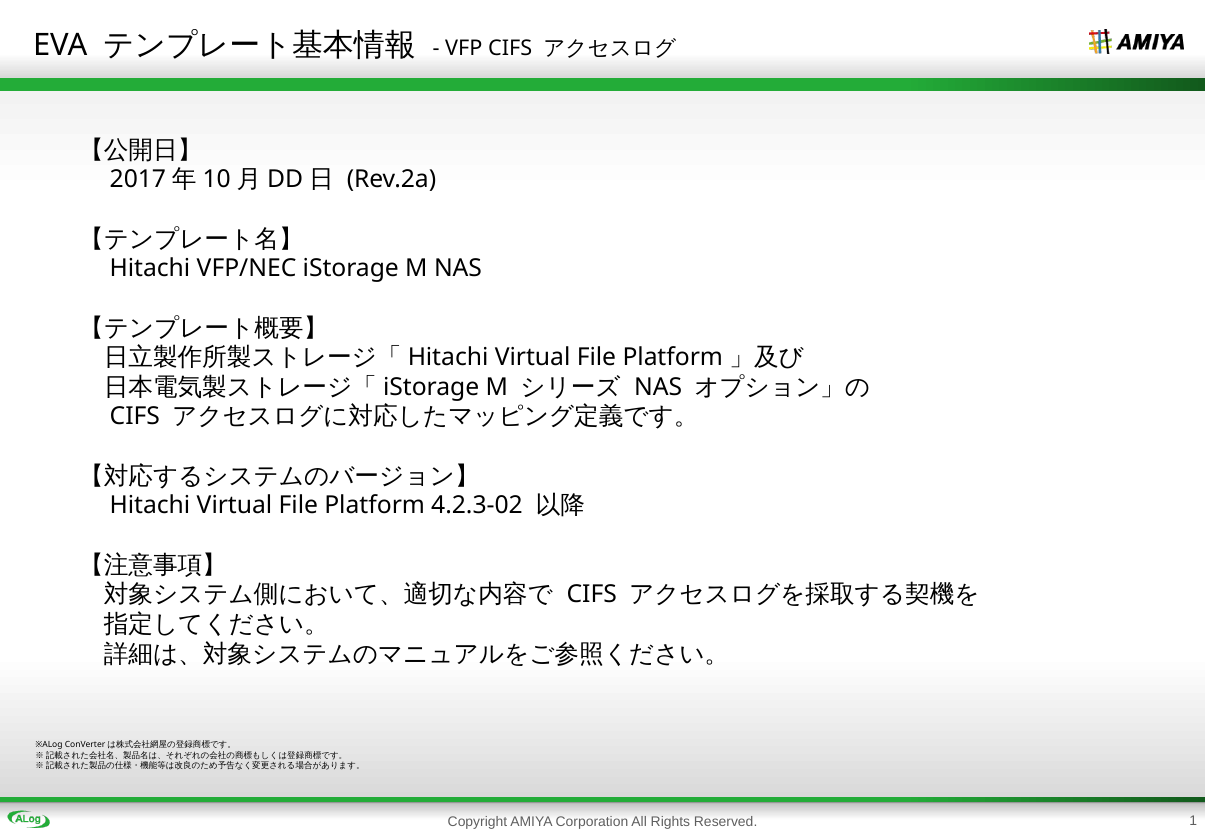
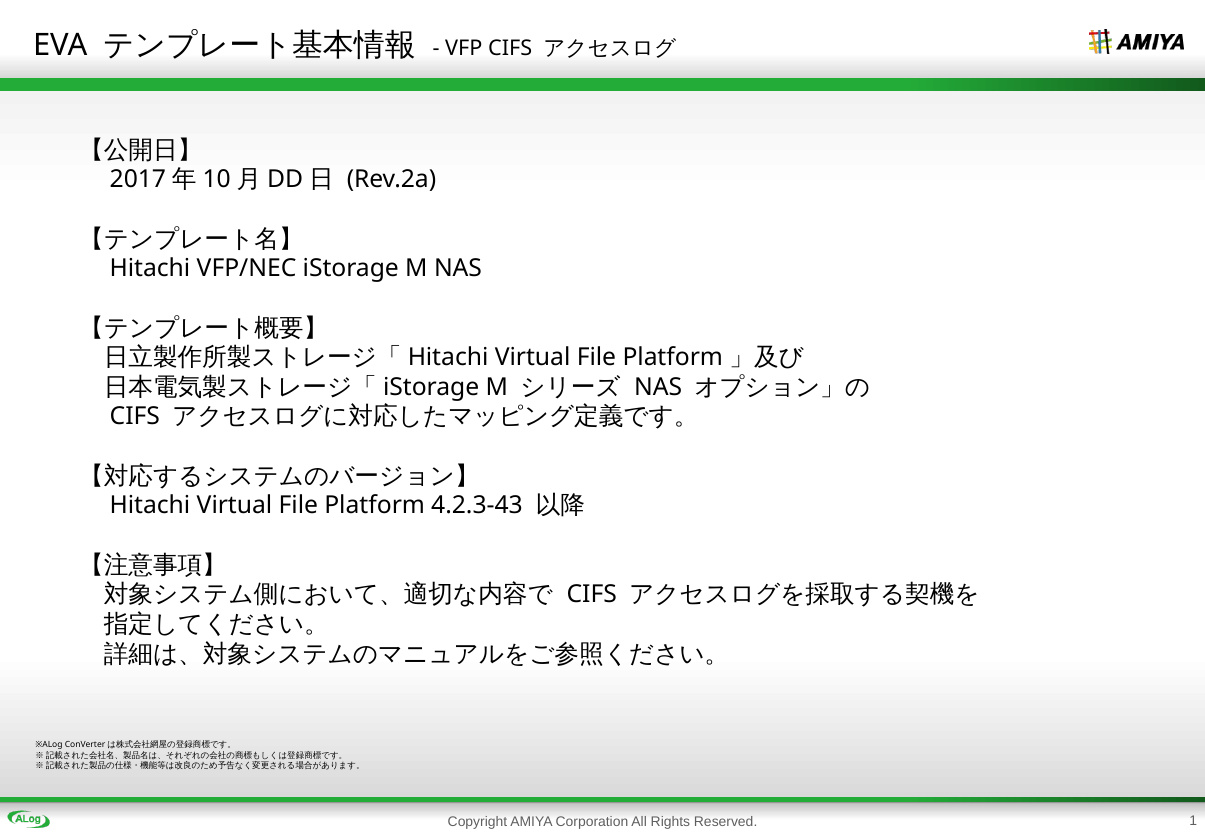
4.2.3-02: 4.2.3-02 -> 4.2.3-43 (477, 506)
